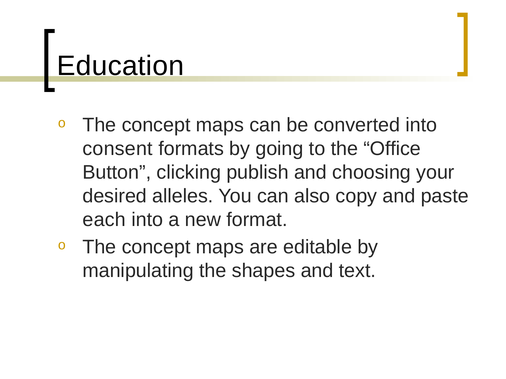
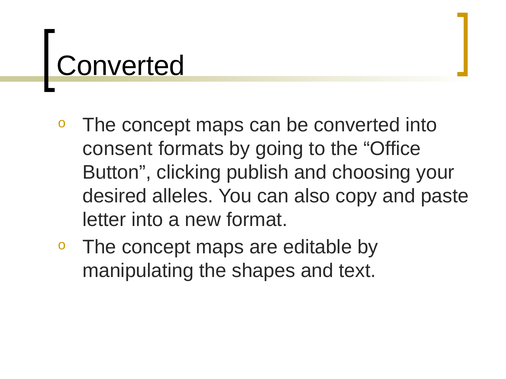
Education: Education -> Converted (121, 66)
each: each -> letter (104, 220)
